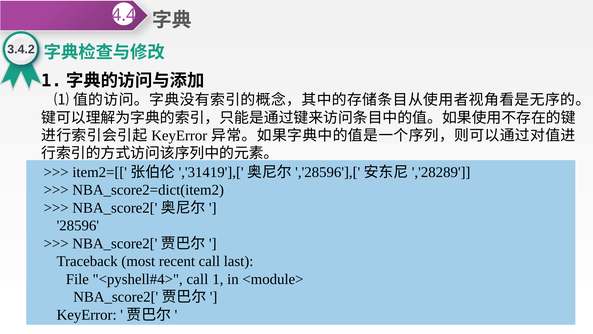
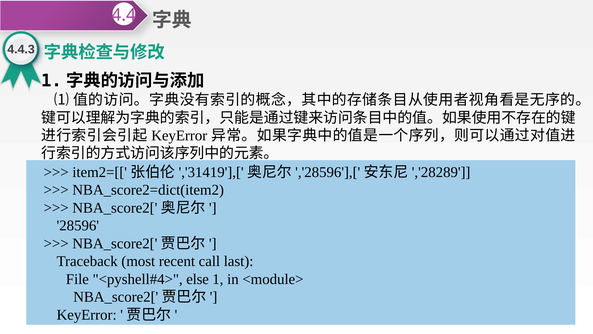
3.4.2: 3.4.2 -> 4.4.3 (21, 49)
call: call -> else (198, 279)
